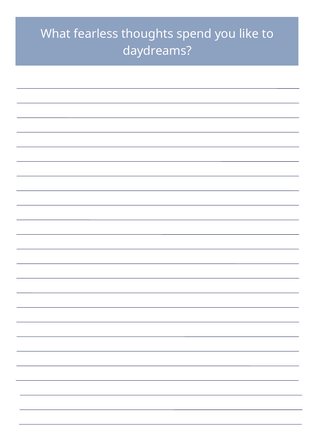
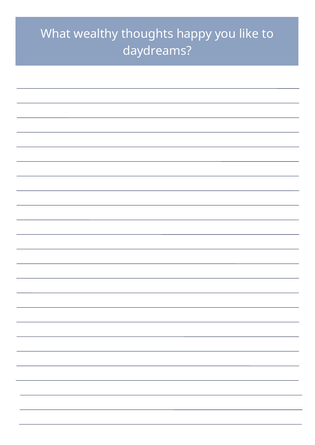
fearless: fearless -> wealthy (96, 34)
spend: spend -> happy (194, 34)
